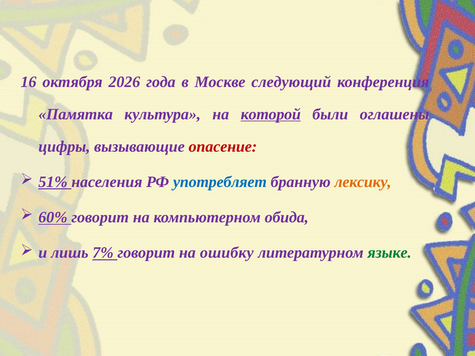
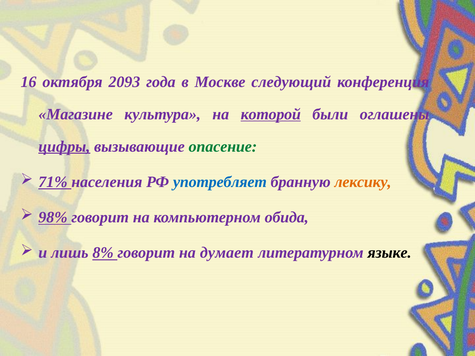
2026: 2026 -> 2093 (124, 82)
Памятка: Памятка -> Магазине (76, 114)
цифры underline: none -> present (64, 147)
опасение colour: red -> green (223, 147)
51%: 51% -> 71% (53, 182)
60%: 60% -> 98% (53, 217)
7%: 7% -> 8% (103, 253)
ошибку: ошибку -> думает (227, 253)
языке colour: green -> black (389, 253)
